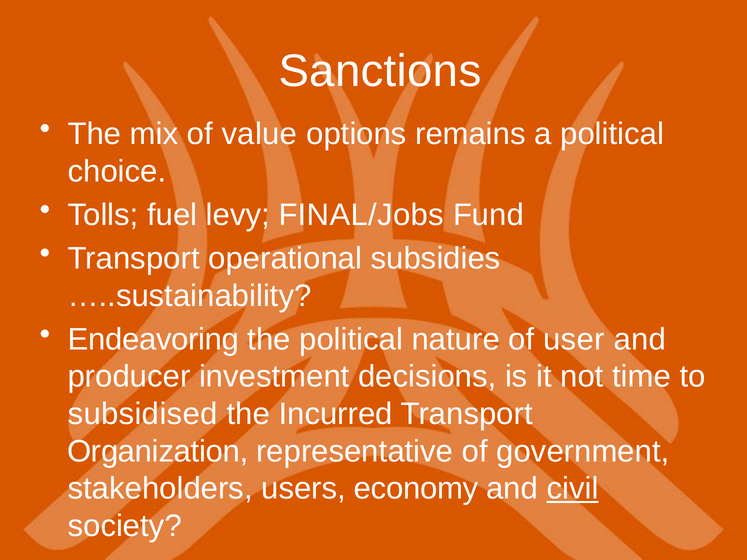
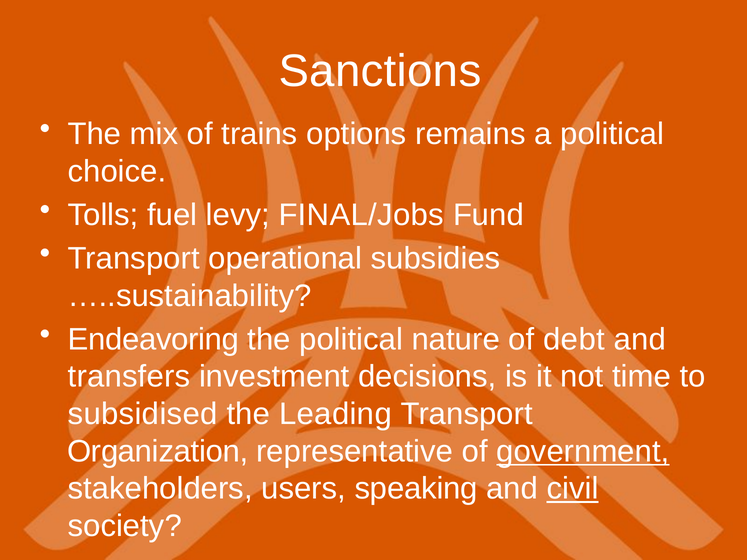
value: value -> trains (260, 134)
user: user -> debt (574, 339)
producer: producer -> transfers (129, 377)
Incurred: Incurred -> Leading (336, 414)
government underline: none -> present (583, 452)
economy: economy -> speaking (416, 489)
